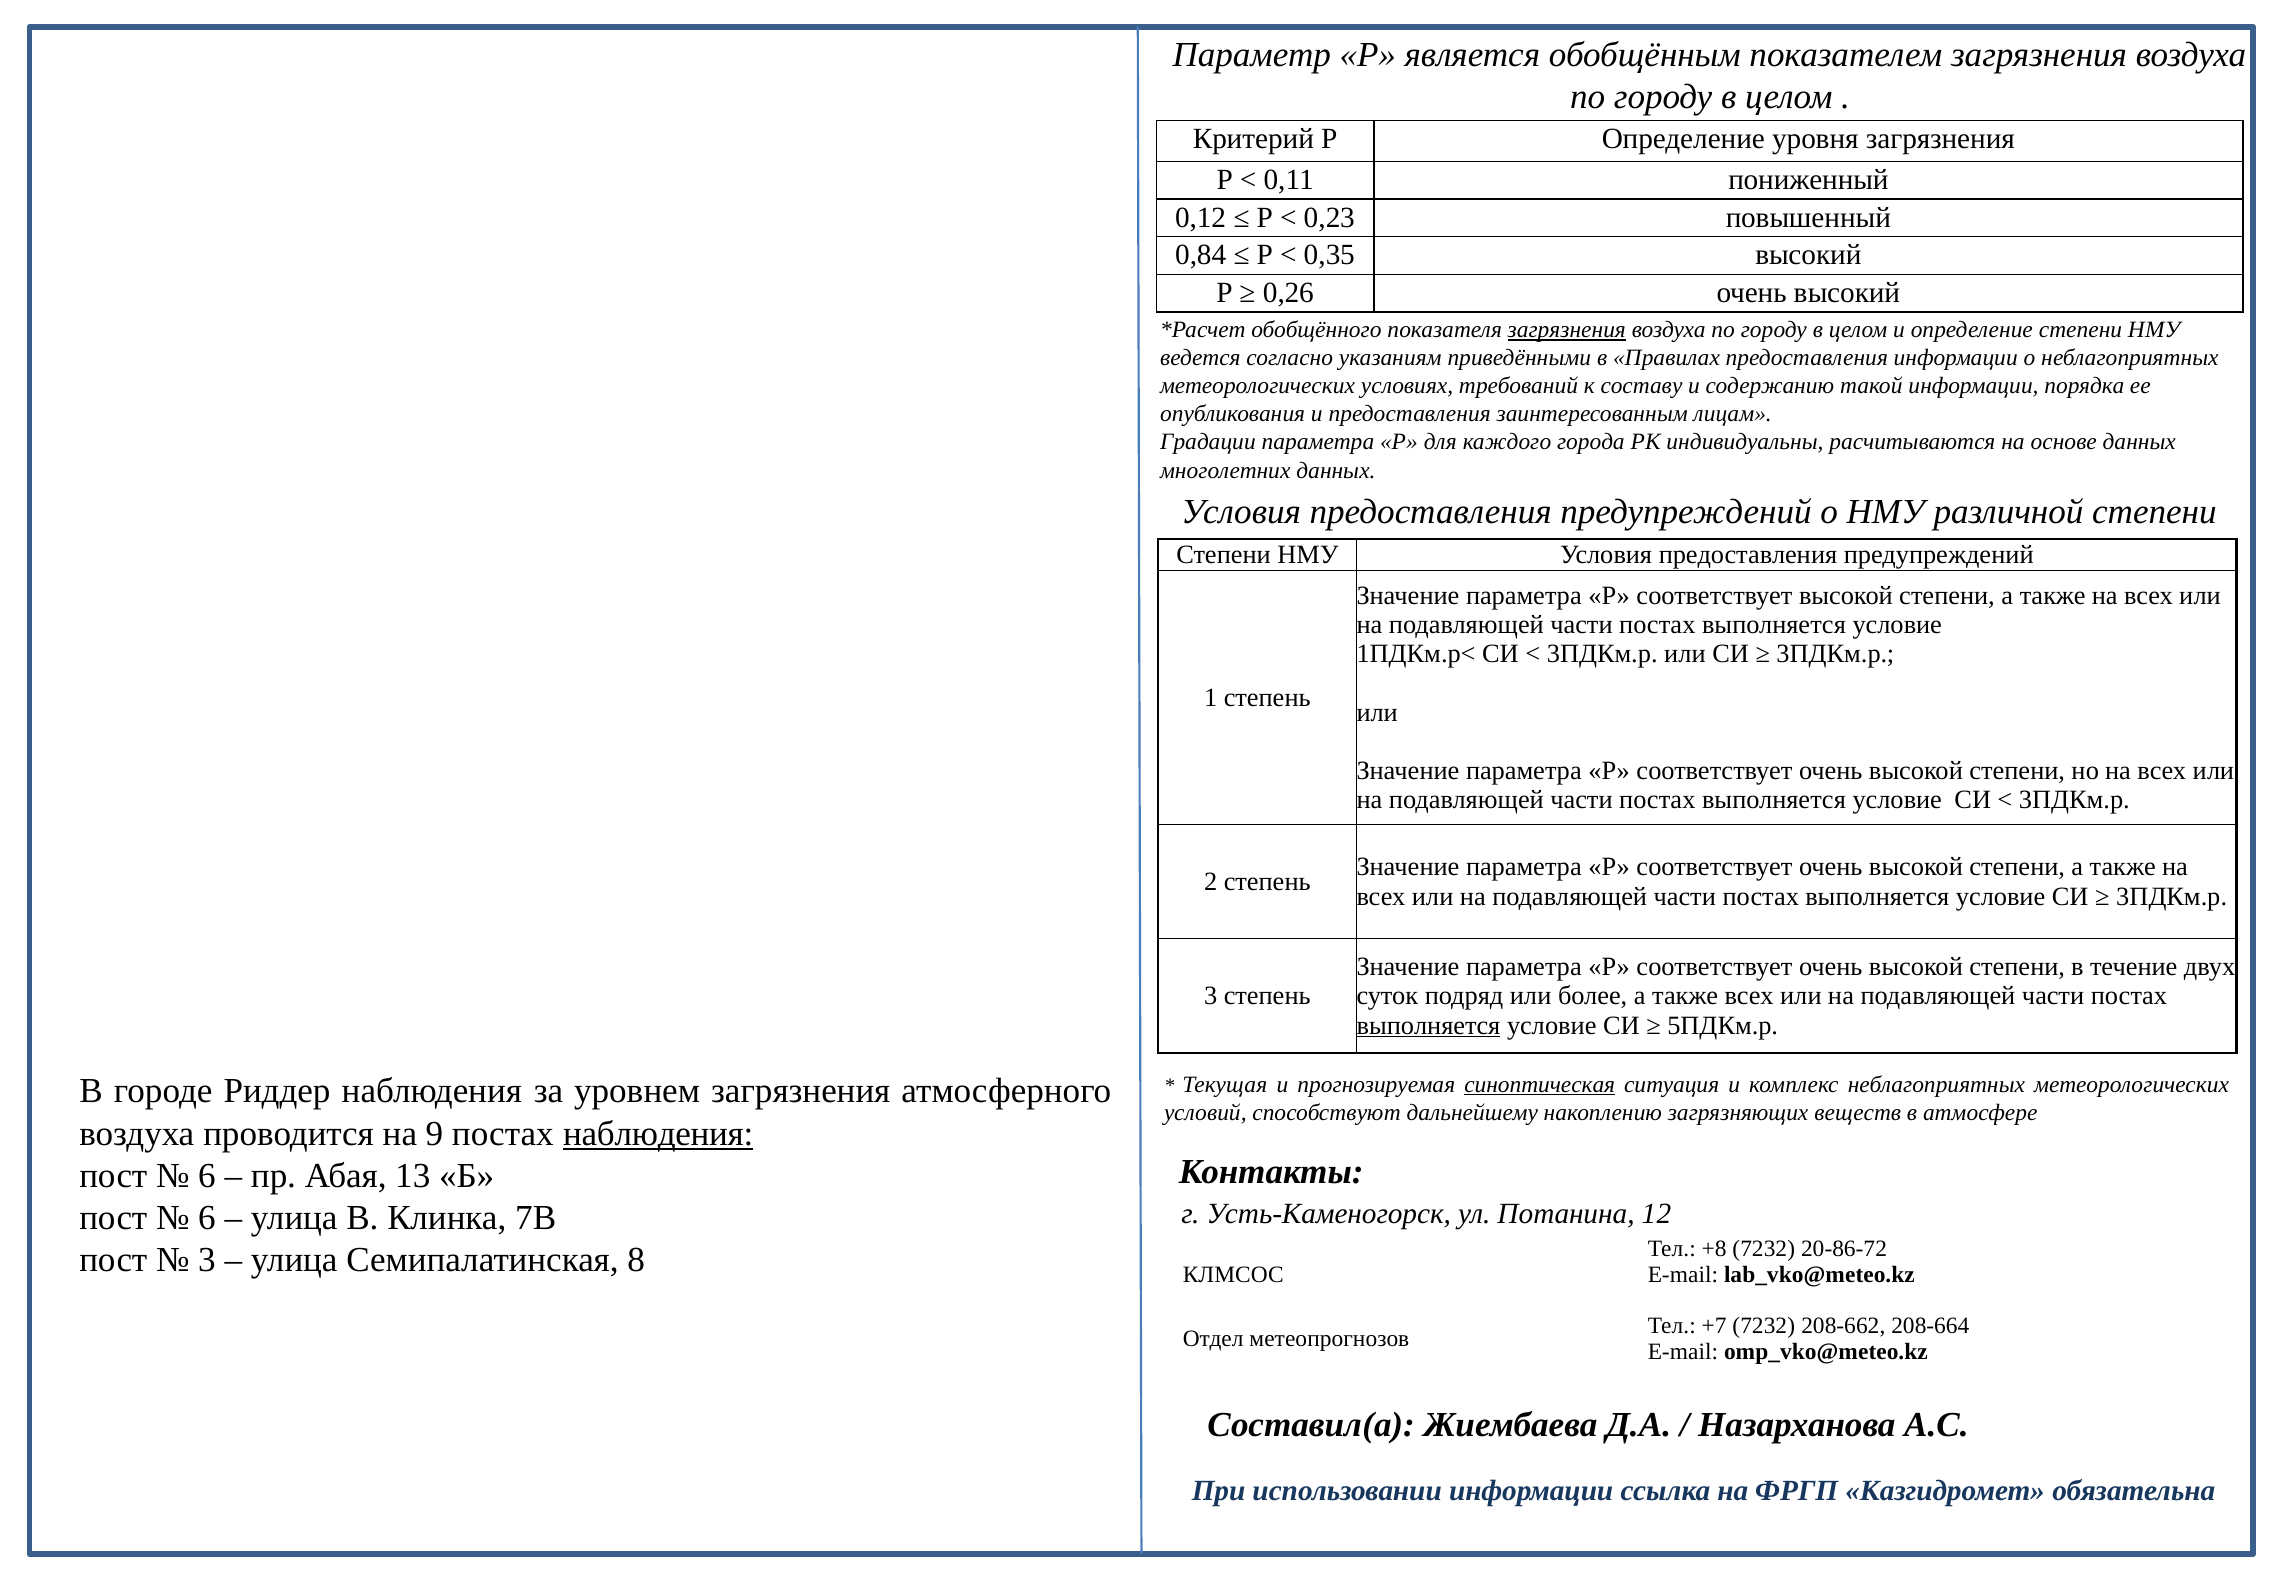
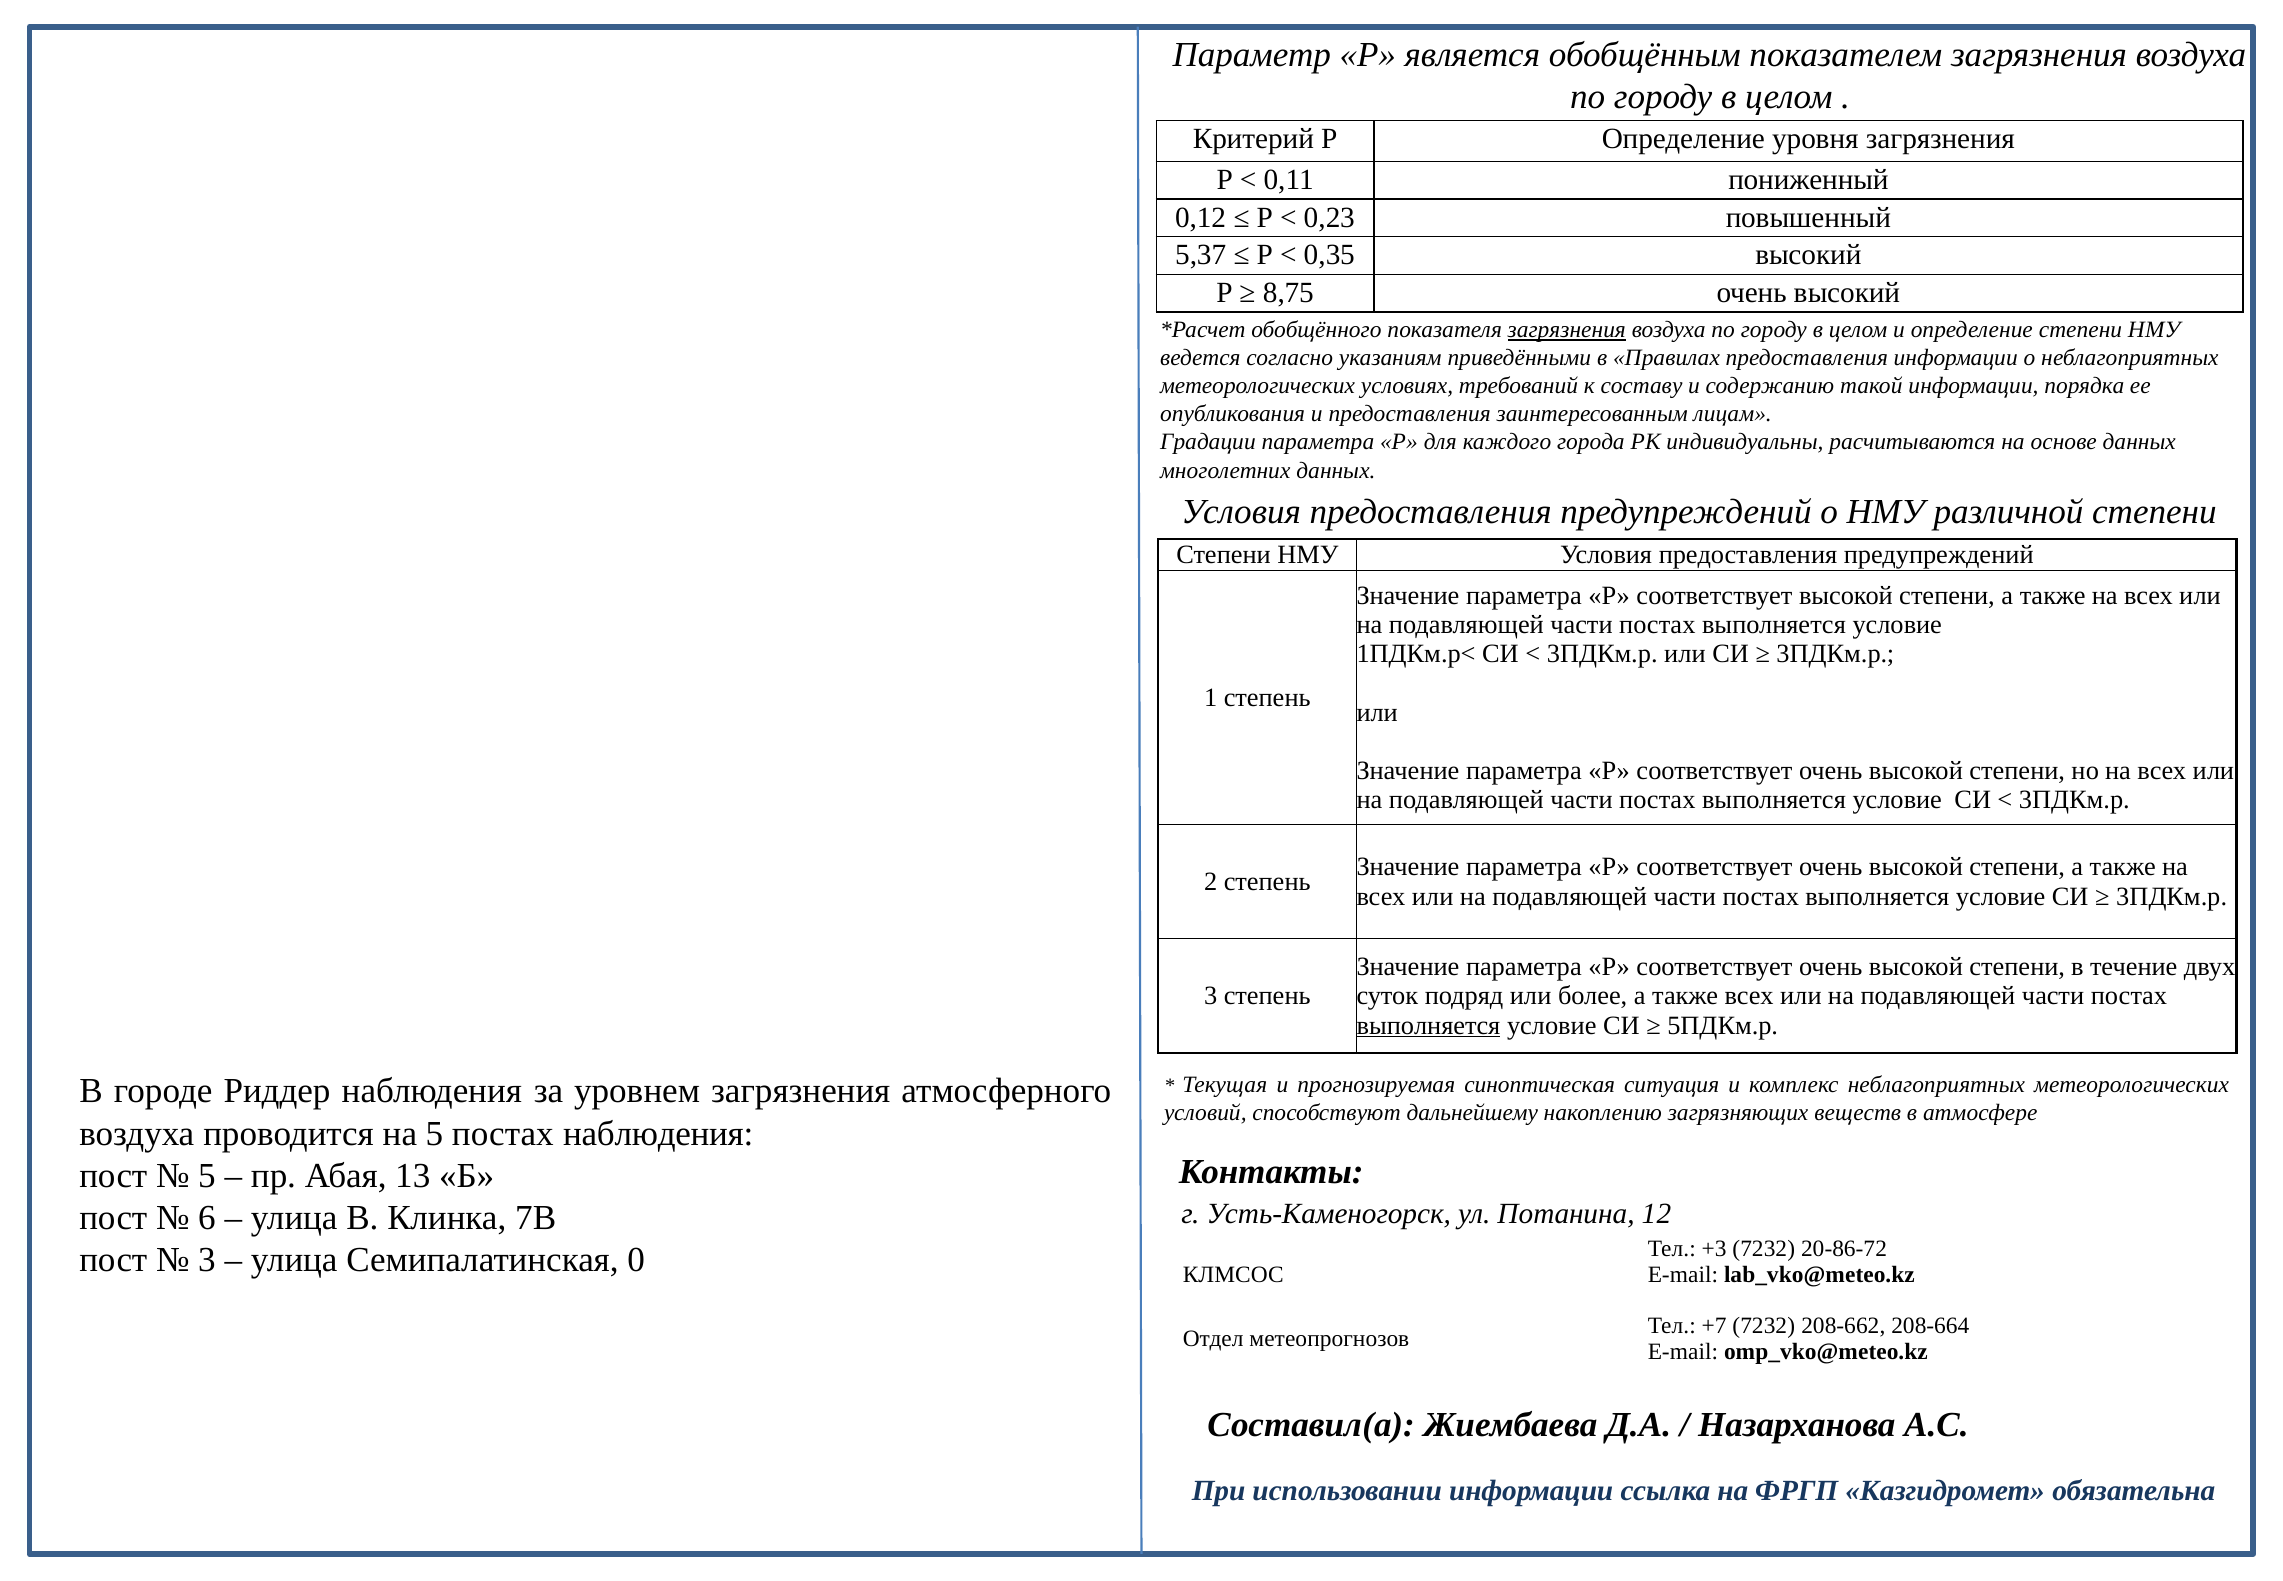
0,84: 0,84 -> 5,37 (1201, 255)
0,26: 0,26 -> 8,75 (1288, 293)
синоптическая underline: present -> none (1540, 1084)
на 9: 9 -> 5 (434, 1133)
наблюдения underline: present -> none (658, 1133)
6: 6 -> 5 (207, 1175)
+8: +8 -> +3 (1714, 1248)
8: 8 -> 0 (636, 1260)
